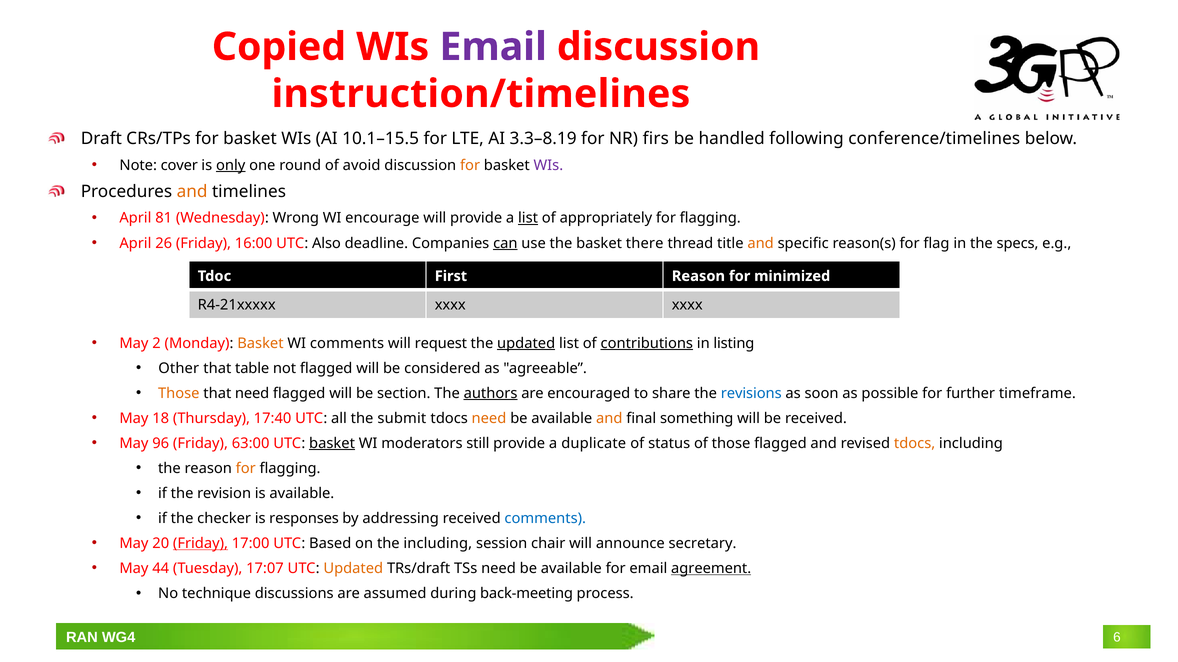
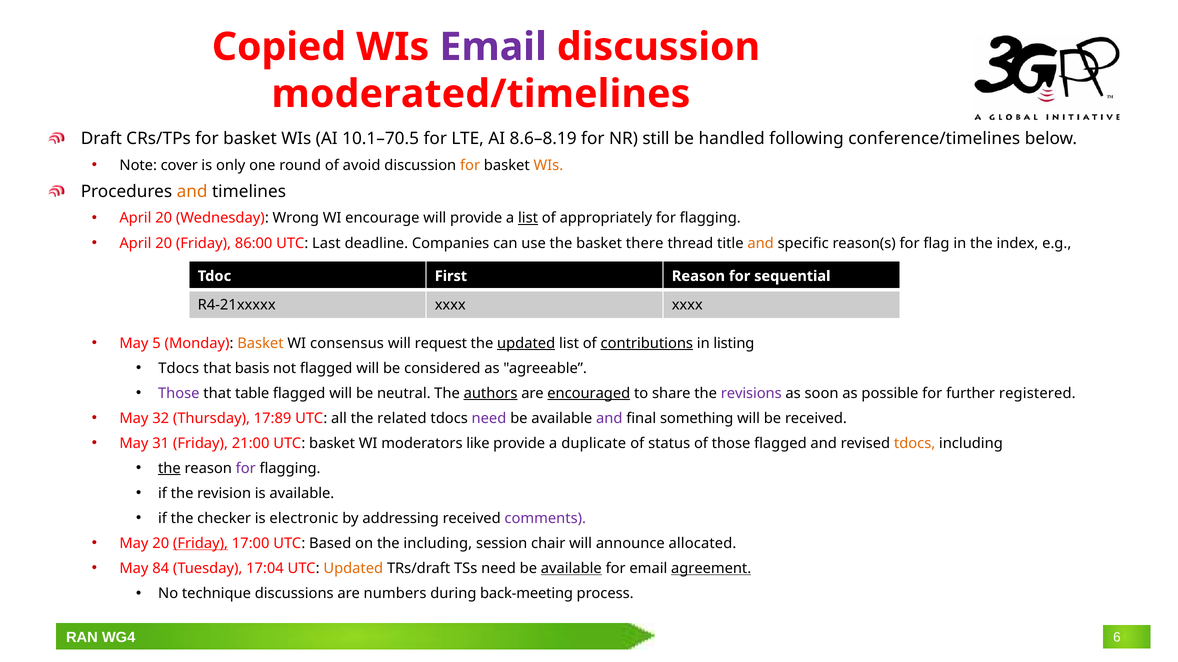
instruction/timelines: instruction/timelines -> moderated/timelines (481, 94)
10.1–15.5: 10.1–15.5 -> 10.1–70.5 (381, 139)
3.3–8.19: 3.3–8.19 -> 8.6–8.19 (543, 139)
firs: firs -> still (656, 139)
only underline: present -> none (231, 165)
WIs colour: purple -> orange (548, 165)
81: 81 -> 20 (164, 218)
26: 26 -> 20 (164, 243)
16:00: 16:00 -> 86:00 (254, 243)
Also: Also -> Last (326, 243)
can underline: present -> none (505, 243)
specs: specs -> index (1017, 243)
minimized: minimized -> sequential (792, 276)
2: 2 -> 5 (156, 344)
WI comments: comments -> consensus (347, 344)
Other: Other -> Tdocs (179, 369)
table: table -> basis (252, 369)
Those colour: orange -> purple (179, 394)
that need: need -> table (252, 394)
section: section -> neutral (404, 394)
encouraged underline: none -> present (589, 394)
revisions colour: blue -> purple (751, 394)
timeframe: timeframe -> registered (1037, 394)
18: 18 -> 32 (161, 419)
17:40: 17:40 -> 17:89 (273, 419)
submit: submit -> related (402, 419)
need colour: orange -> purple (489, 419)
and colour: orange -> purple (609, 419)
96: 96 -> 31 (161, 444)
63:00: 63:00 -> 21:00 (251, 444)
basket underline: present -> none (332, 444)
still: still -> like (478, 444)
the underline: none -> present (169, 469)
for colour: orange -> purple (246, 469)
responses: responses -> electronic (304, 519)
comments colour: blue -> purple (545, 519)
secretary: secretary -> allocated (702, 544)
44: 44 -> 84 (161, 569)
17:07: 17:07 -> 17:04 (265, 569)
available underline: none -> present (571, 569)
assumed: assumed -> numbers (395, 594)
